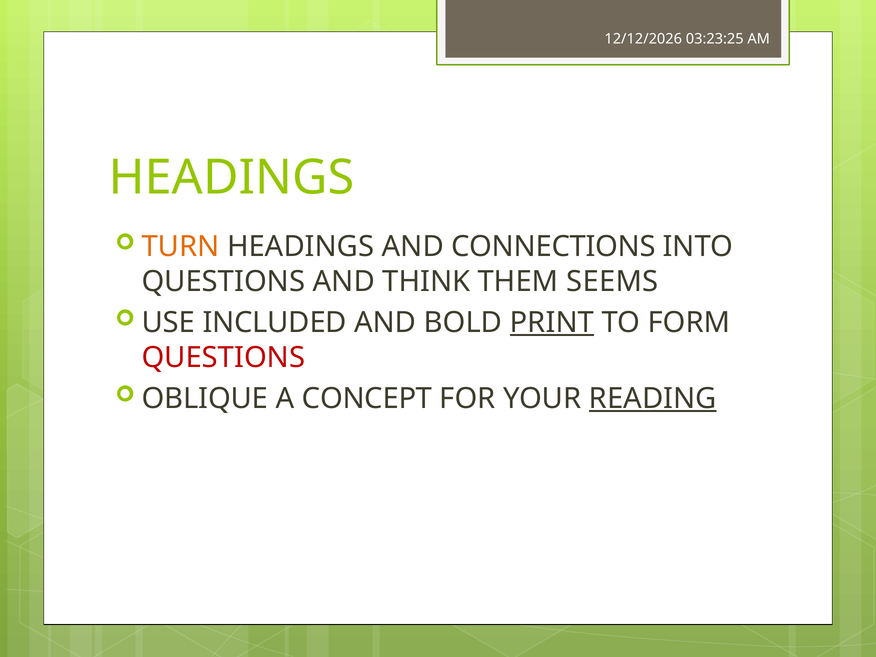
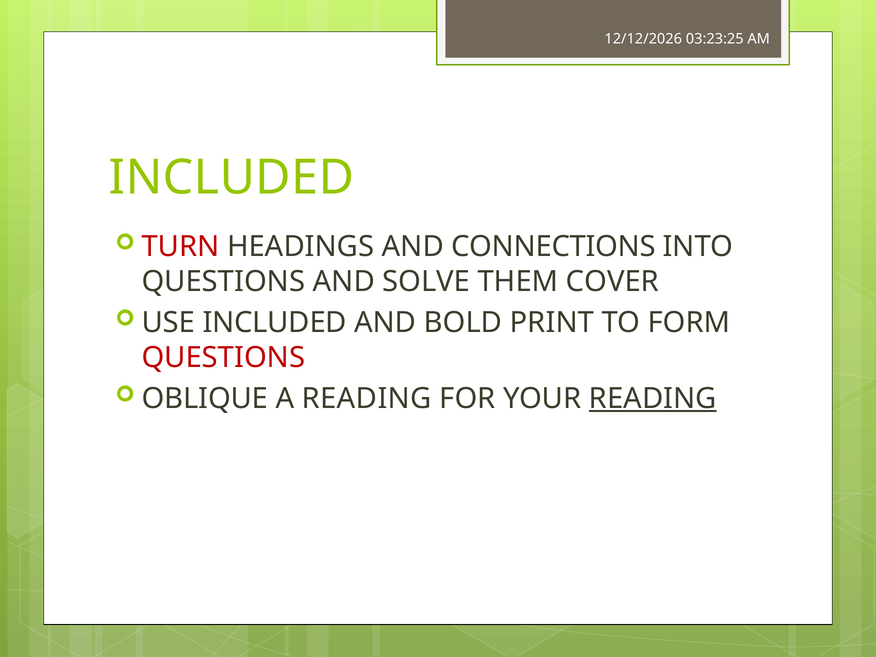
HEADINGS: HEADINGS -> INCLUDED (231, 178)
TURN colour: orange -> red (181, 247)
THINK: THINK -> SOLVE (426, 282)
SEEMS: SEEMS -> COVER (612, 282)
PRINT underline: present -> none (552, 322)
A CONCEPT: CONCEPT -> READING (367, 398)
